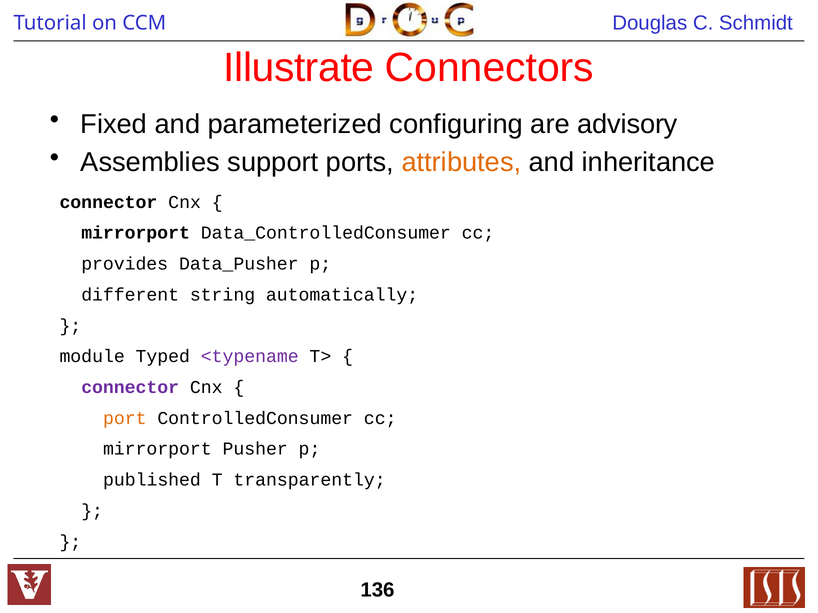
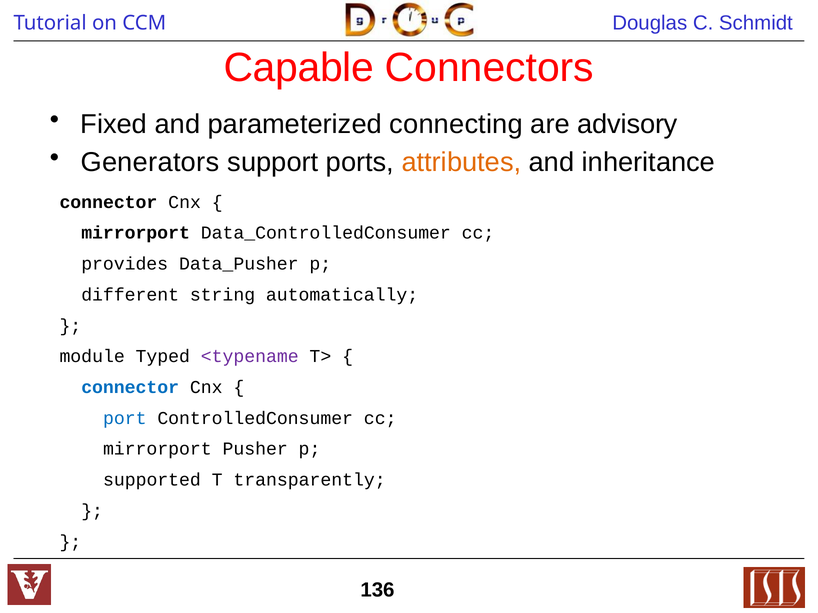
Illustrate: Illustrate -> Capable (299, 68)
configuring: configuring -> connecting (456, 124)
Assemblies: Assemblies -> Generators (150, 162)
connector colour: purple -> blue (130, 388)
port colour: orange -> blue (125, 418)
published: published -> supported (152, 480)
